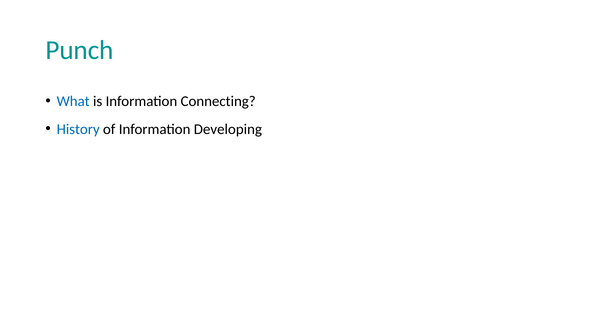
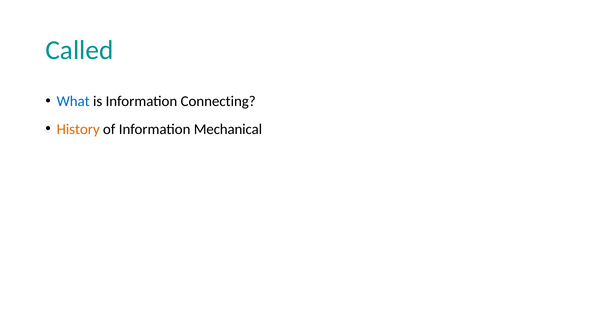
Punch: Punch -> Called (79, 50)
History colour: blue -> orange (78, 129)
Developing: Developing -> Mechanical (228, 129)
